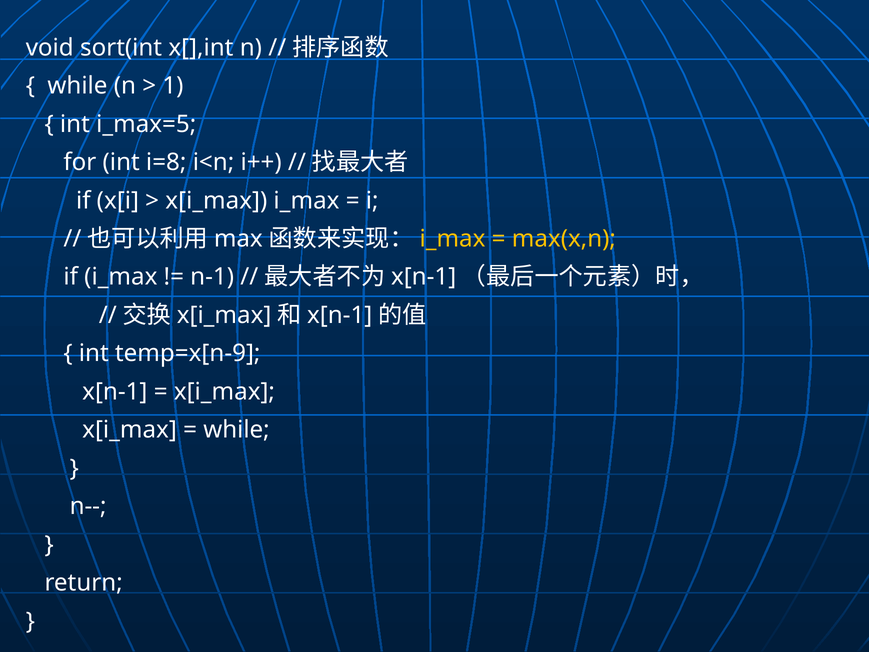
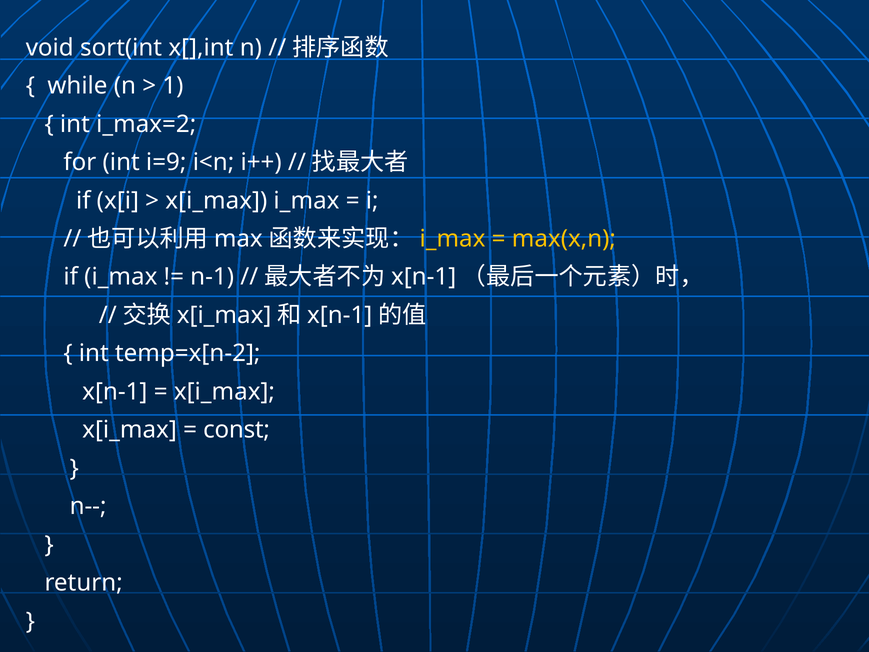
i_max=5: i_max=5 -> i_max=2 (146, 124)
i=8: i=8 -> i=9 (166, 162)
temp=x[n-9: temp=x[n-9 -> temp=x[n-2 (188, 353)
while: while -> const (237, 430)
